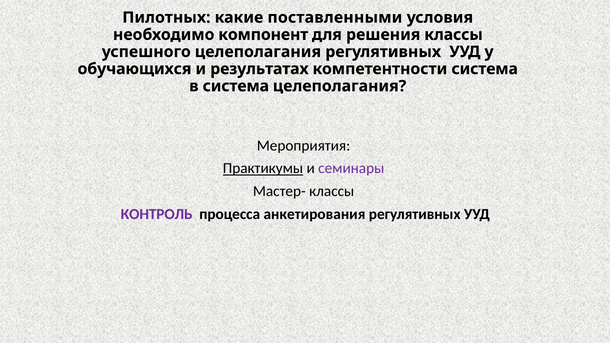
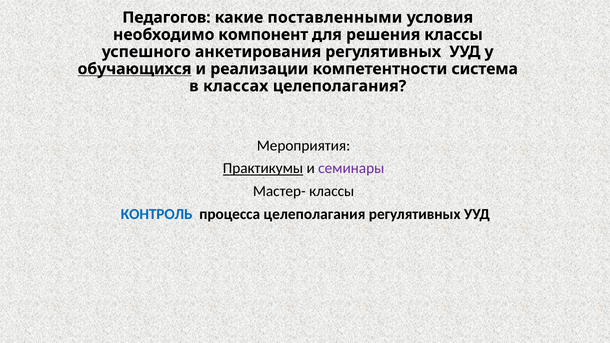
Пилотных: Пилотных -> Педагогов (166, 18)
успешного целеполагания: целеполагания -> анкетирования (258, 52)
обучающихся underline: none -> present (134, 69)
результатах: результатах -> реализации (259, 69)
в система: система -> классах (236, 86)
КОНТРОЛЬ colour: purple -> blue (157, 214)
процесса анкетирования: анкетирования -> целеполагания (314, 214)
